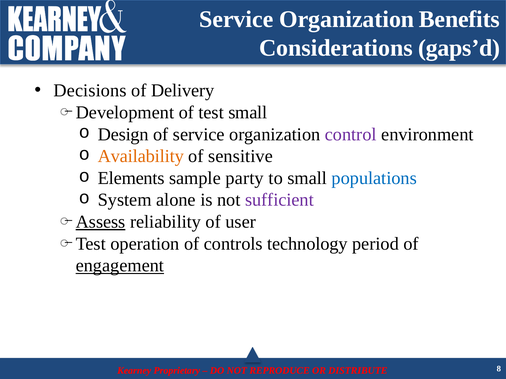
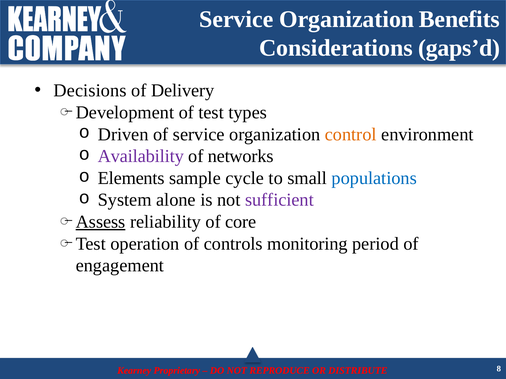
test small: small -> types (248, 113)
Design: Design -> Driven (123, 134)
control colour: purple -> orange (351, 134)
Availability colour: orange -> purple (141, 156)
sensitive: sensitive -> networks (241, 156)
party: party -> cycle (245, 178)
user: user -> core (241, 222)
technology: technology -> monitoring (307, 244)
engagement underline: present -> none (120, 266)
